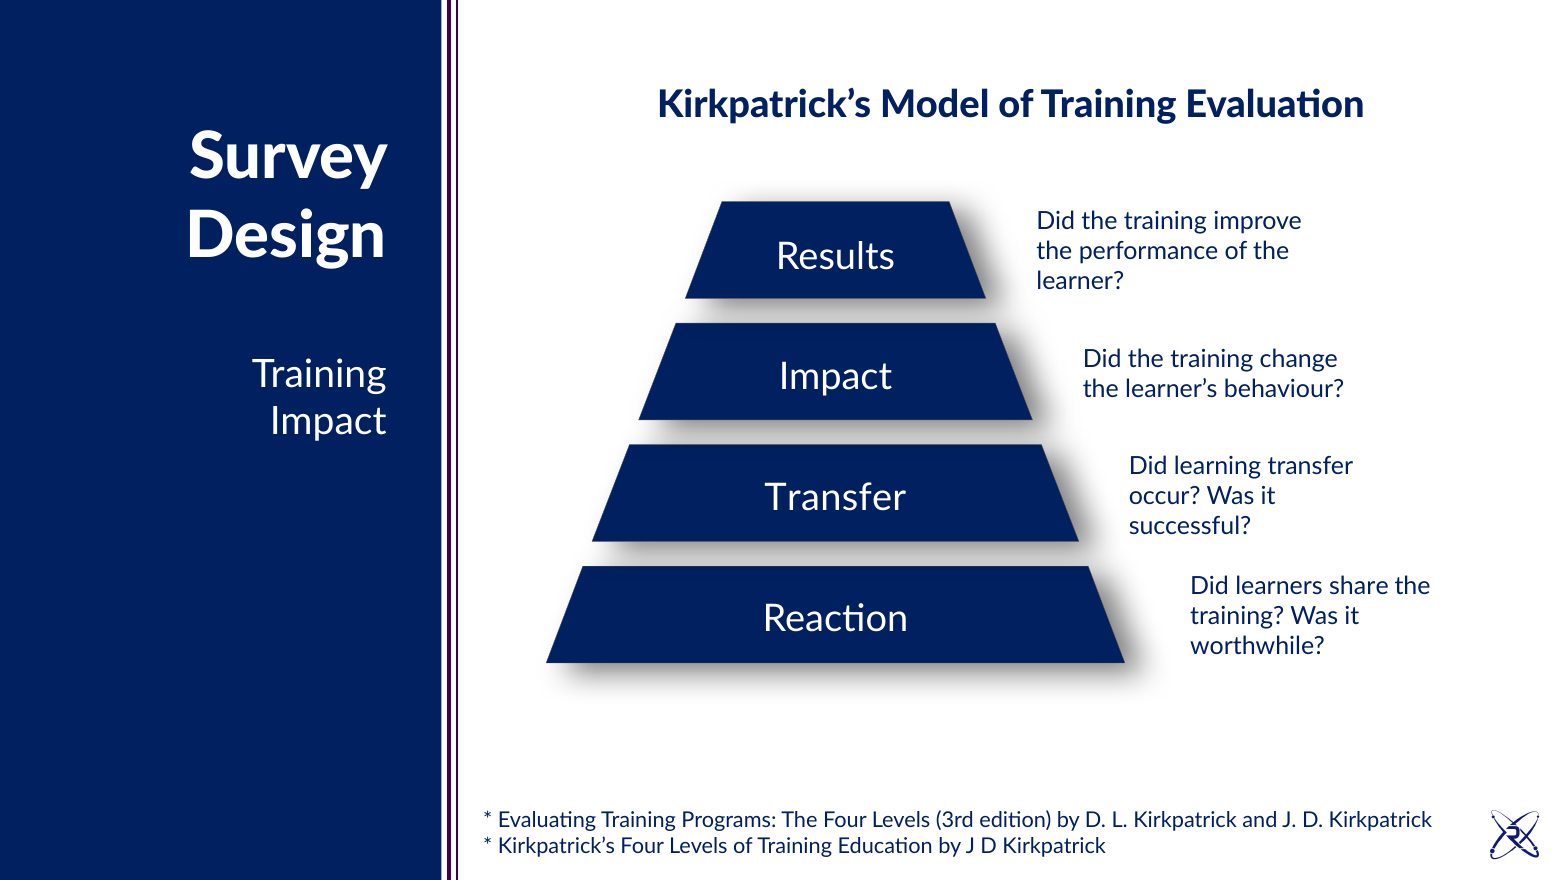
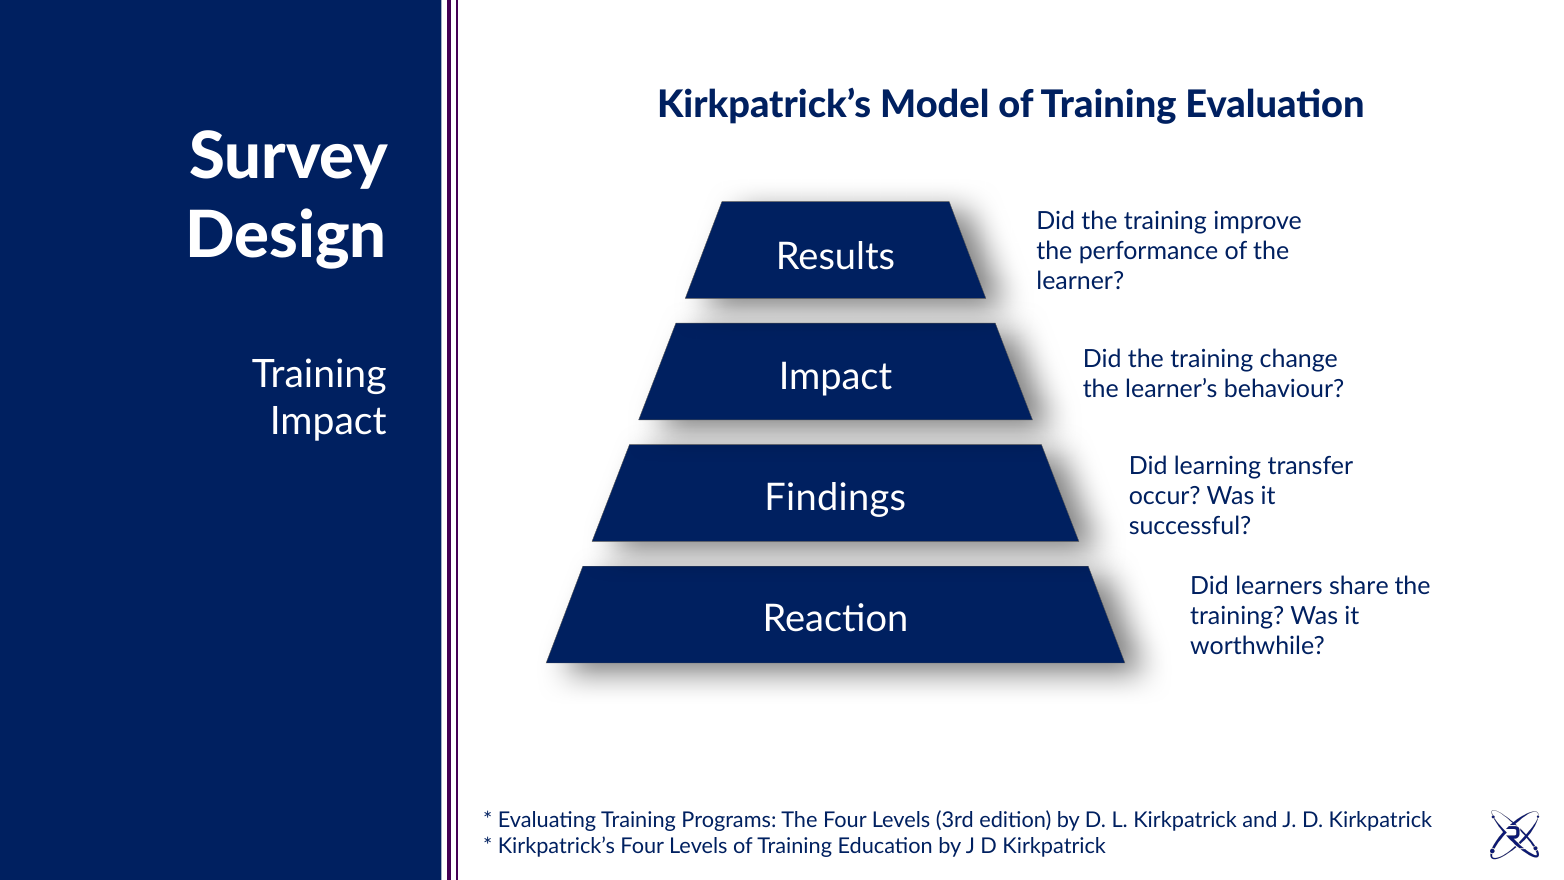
Transfer: Transfer -> Findings (835, 498)
